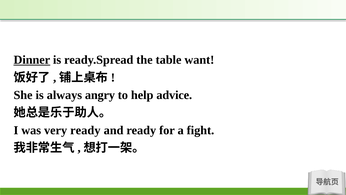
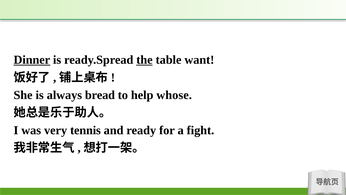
the underline: none -> present (144, 60)
angry: angry -> bread (100, 95)
advice: advice -> whose (174, 95)
very ready: ready -> tennis (85, 130)
